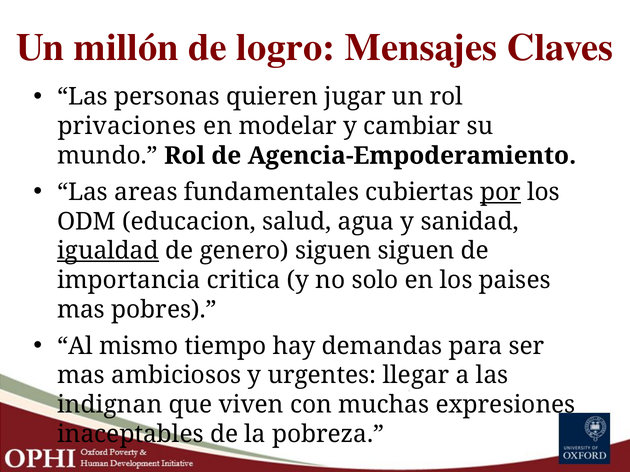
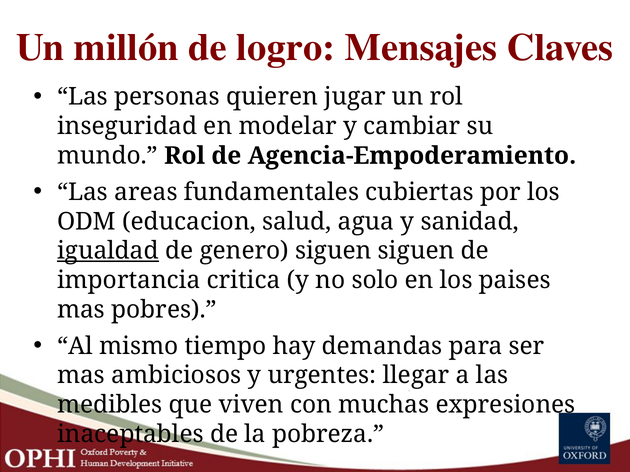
privaciones: privaciones -> inseguridad (127, 126)
por underline: present -> none (501, 192)
indignan: indignan -> medibles (110, 405)
